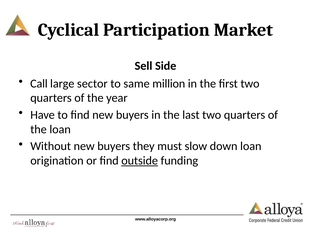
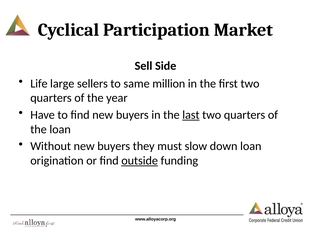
Call: Call -> Life (39, 84)
sector: sector -> sellers (92, 84)
last underline: none -> present (191, 115)
